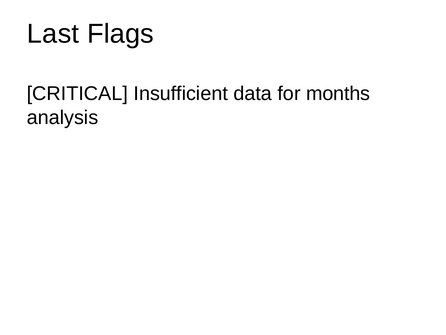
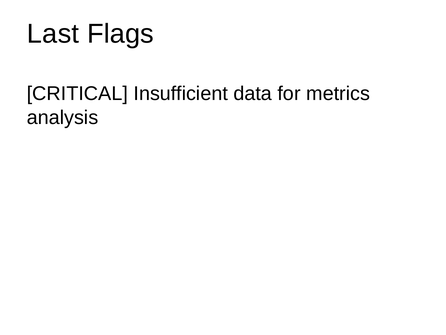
months: months -> metrics (338, 94)
